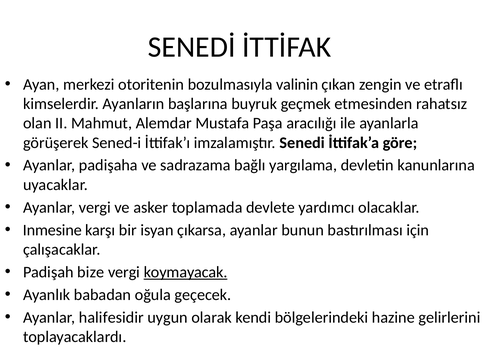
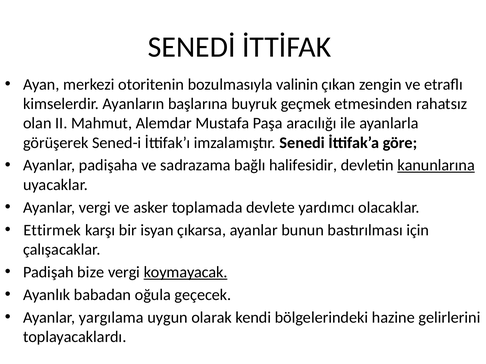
yargılama: yargılama -> halifesidir (303, 166)
kanunlarına underline: none -> present (436, 166)
Inmesine: Inmesine -> Ettirmek (52, 230)
halifesidir: halifesidir -> yargılama (111, 318)
